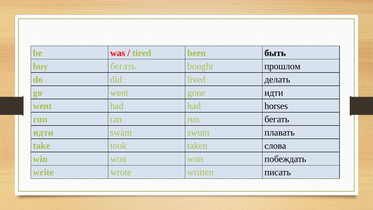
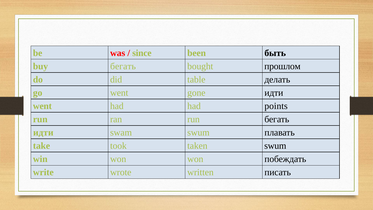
tired: tired -> since (142, 53)
lived: lived -> table (196, 79)
horses: horses -> points (276, 106)
taken слова: слова -> swum (275, 146)
